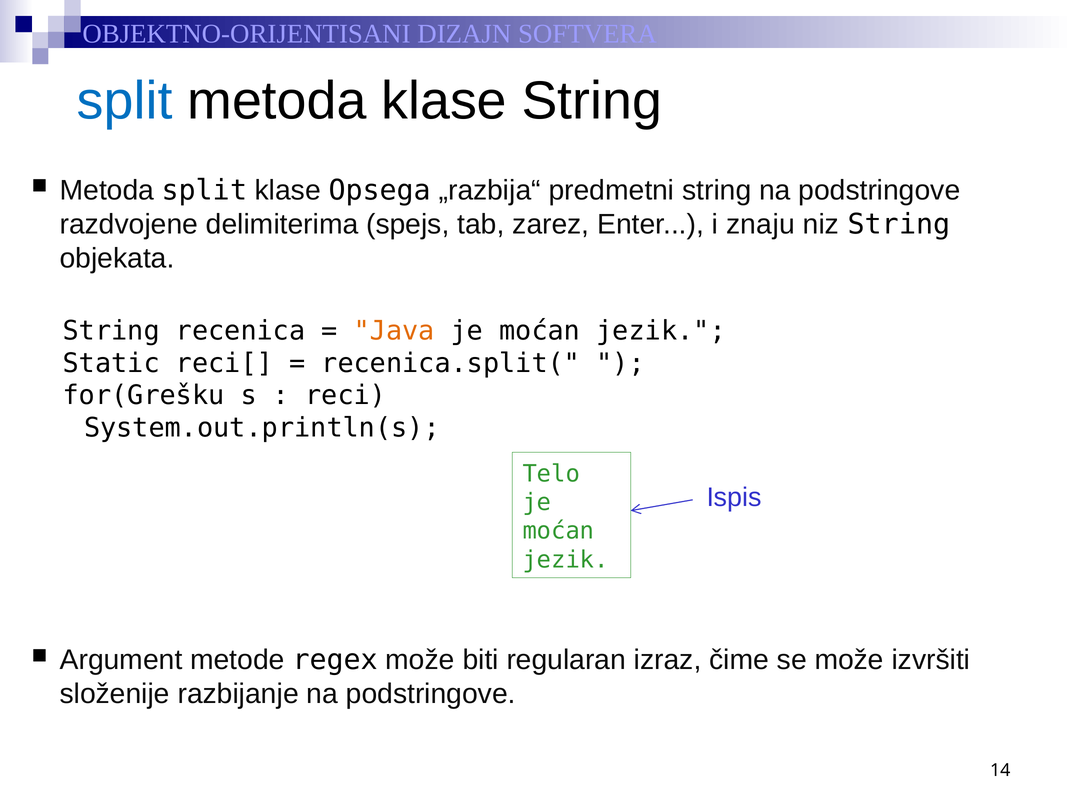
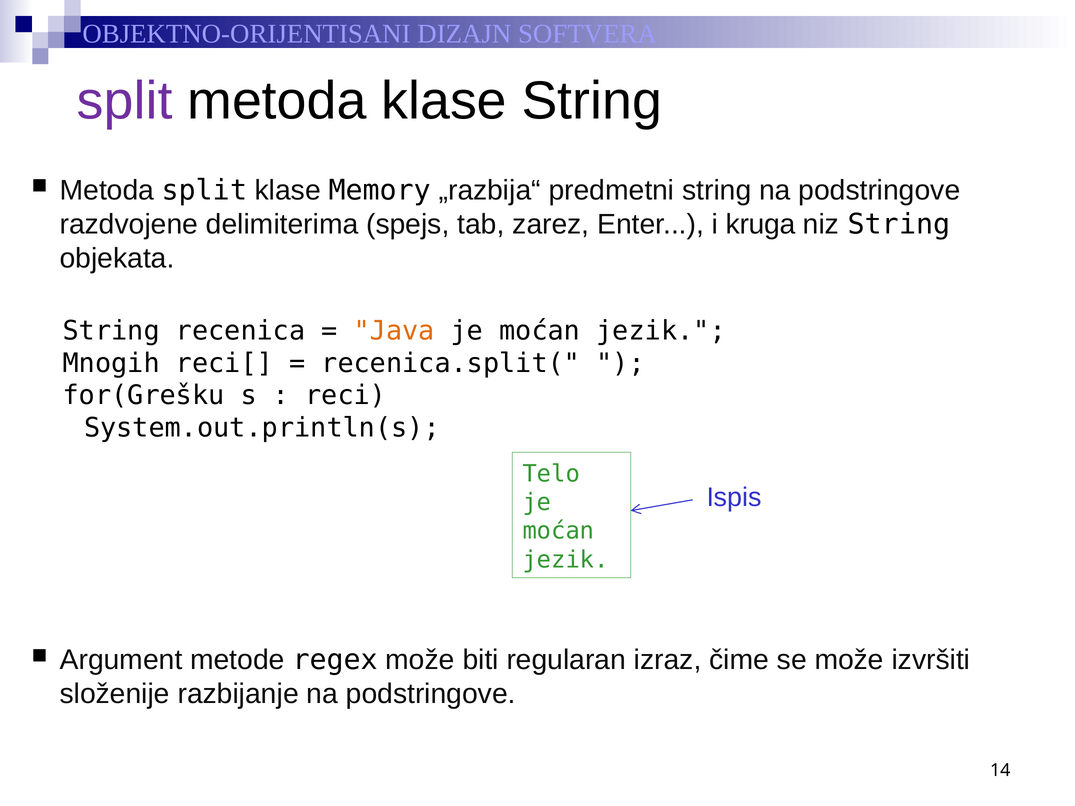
split colour: blue -> purple (125, 101)
Opsega: Opsega -> Memory (380, 190)
znaju: znaju -> kruga (761, 224)
Static: Static -> Mnogih (111, 363)
